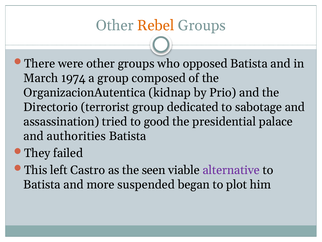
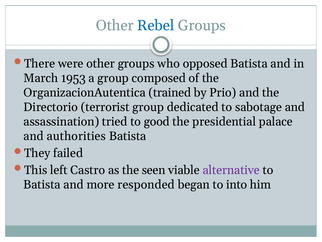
Rebel colour: orange -> blue (156, 25)
1974: 1974 -> 1953 (73, 78)
kidnap: kidnap -> trained (170, 92)
suspended: suspended -> responded (146, 184)
plot: plot -> into (237, 184)
